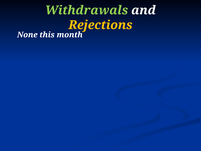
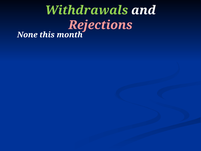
Rejections colour: yellow -> pink (100, 25)
